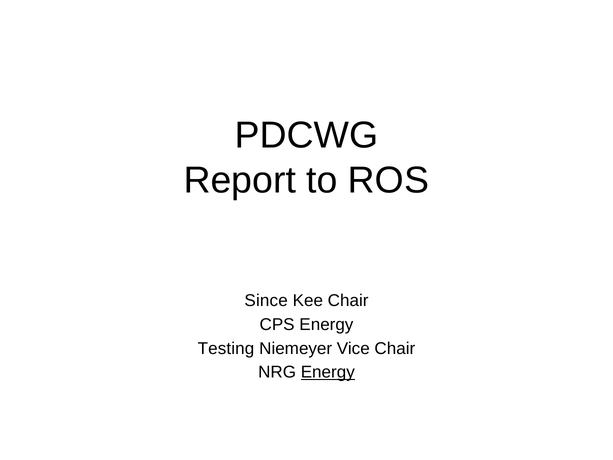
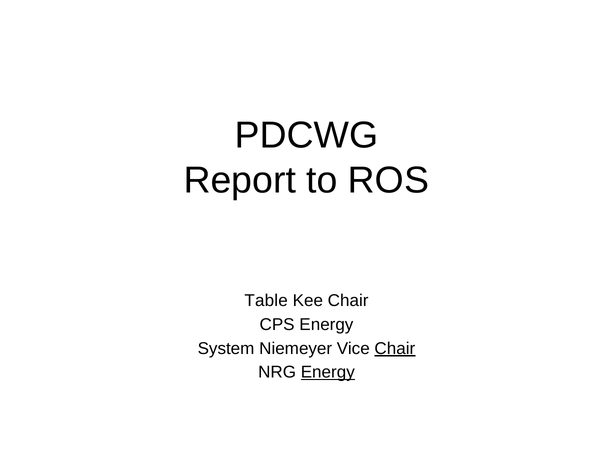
Since: Since -> Table (266, 301)
Testing: Testing -> System (226, 348)
Chair underline: none -> present (395, 348)
